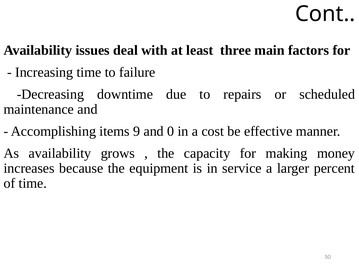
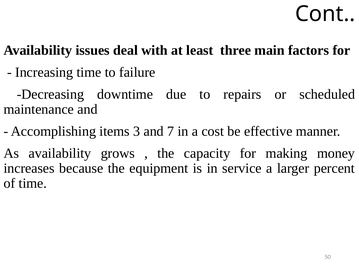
9: 9 -> 3 (137, 131)
0: 0 -> 7 (171, 131)
